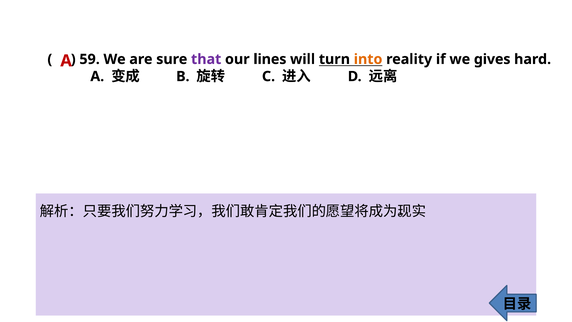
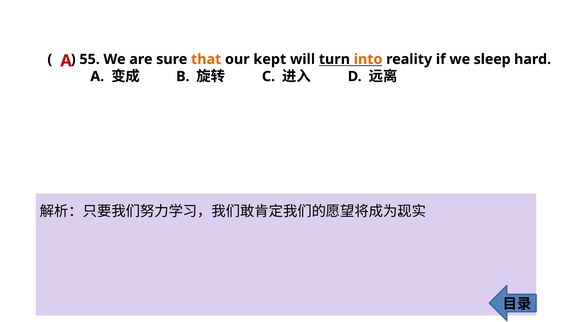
59: 59 -> 55 (90, 59)
that colour: purple -> orange (206, 59)
lines: lines -> kept (270, 59)
gives: gives -> sleep (492, 59)
